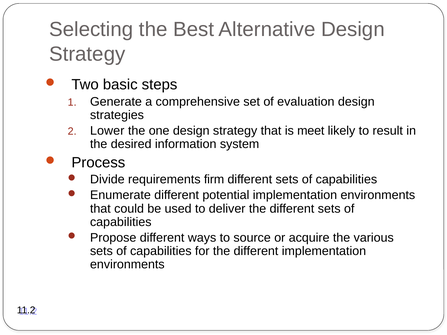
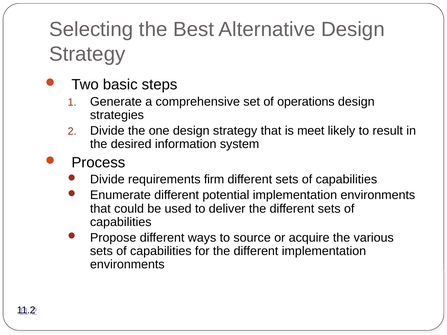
evaluation: evaluation -> operations (306, 102)
Lower: Lower -> Divide (107, 131)
